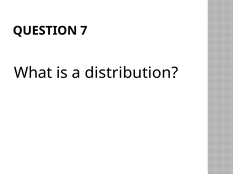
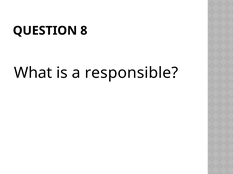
7: 7 -> 8 (84, 31)
distribution: distribution -> responsible (131, 73)
